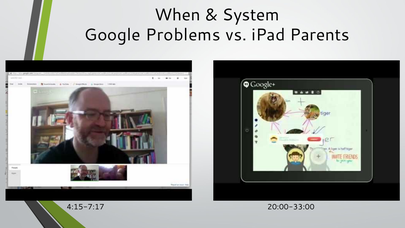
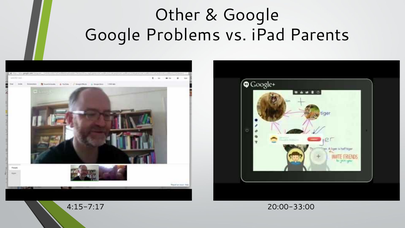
When: When -> Other (177, 15)
System: System -> Google (251, 15)
